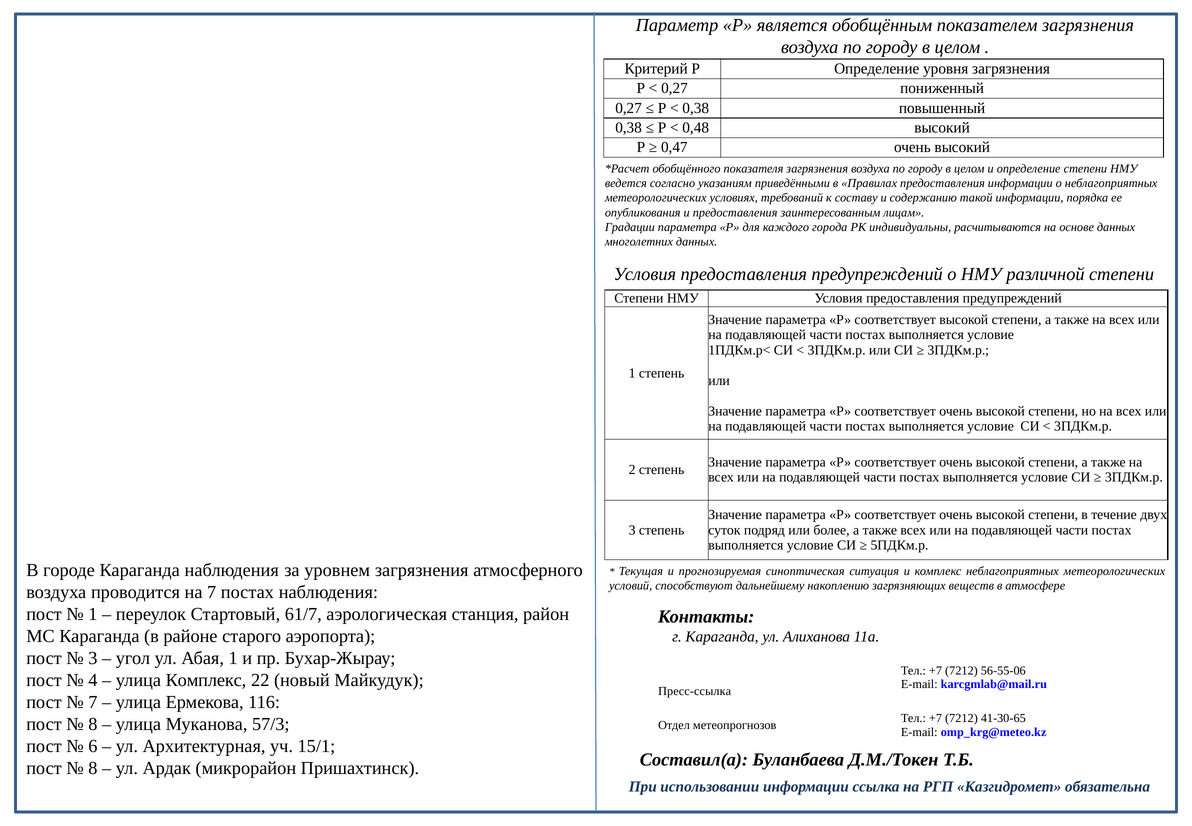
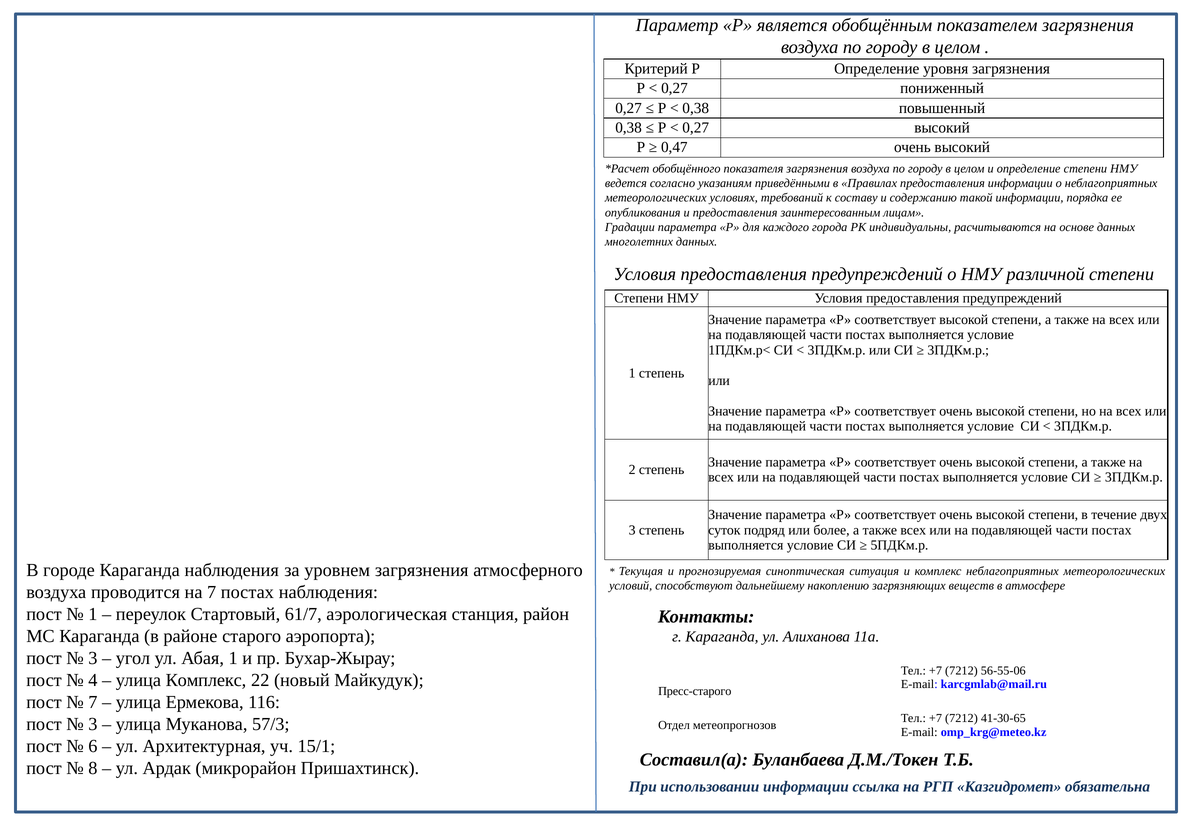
0,48: 0,48 -> 0,27 (696, 128)
Пресс-ссылка: Пресс-ссылка -> Пресс-старого (695, 690)
8: 8 -> 3 (93, 724)
